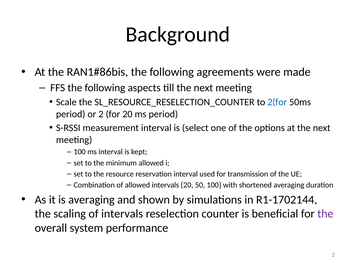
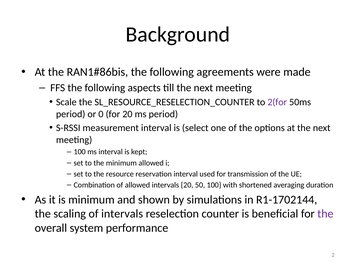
2(for colour: blue -> purple (277, 102)
or 2: 2 -> 0 (101, 114)
is averaging: averaging -> minimum (91, 200)
